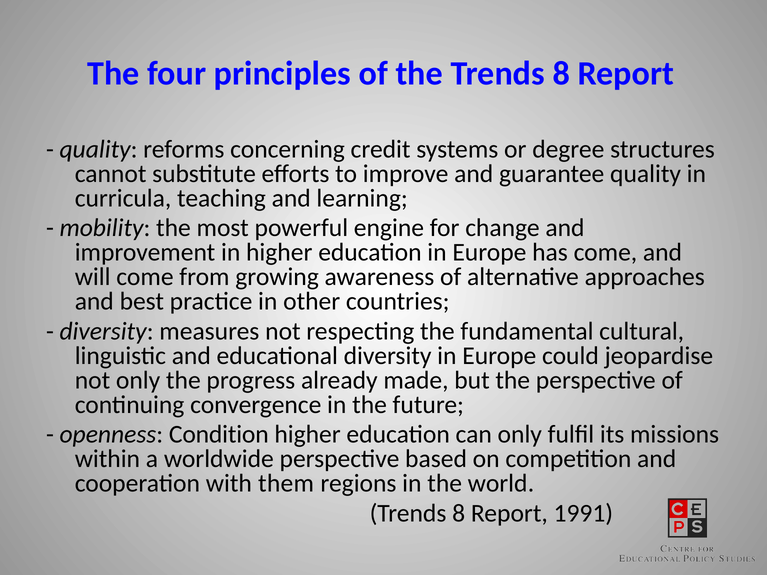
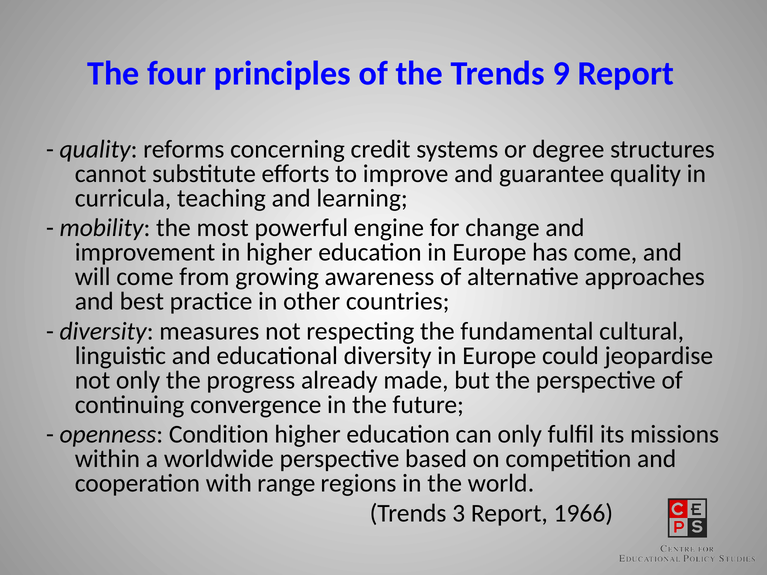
the Trends 8: 8 -> 9 (561, 73)
them: them -> range (286, 484)
8: 8 -> 3 (459, 513)
1991: 1991 -> 1966 (583, 513)
